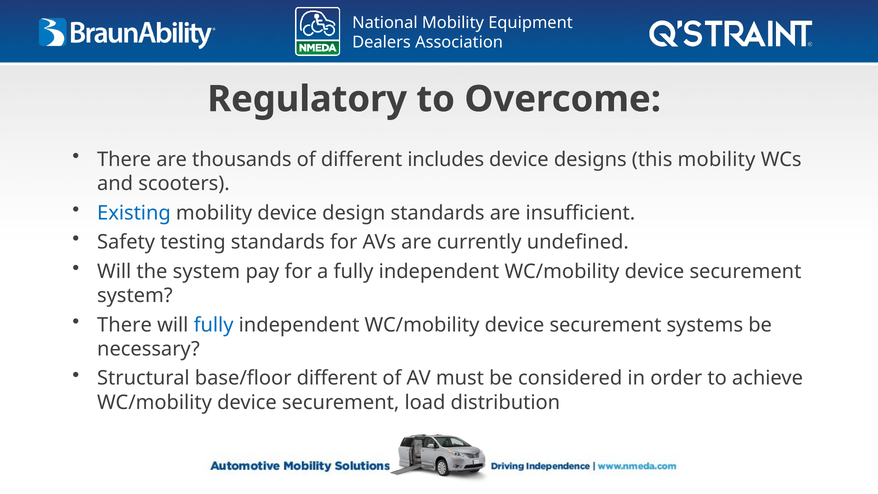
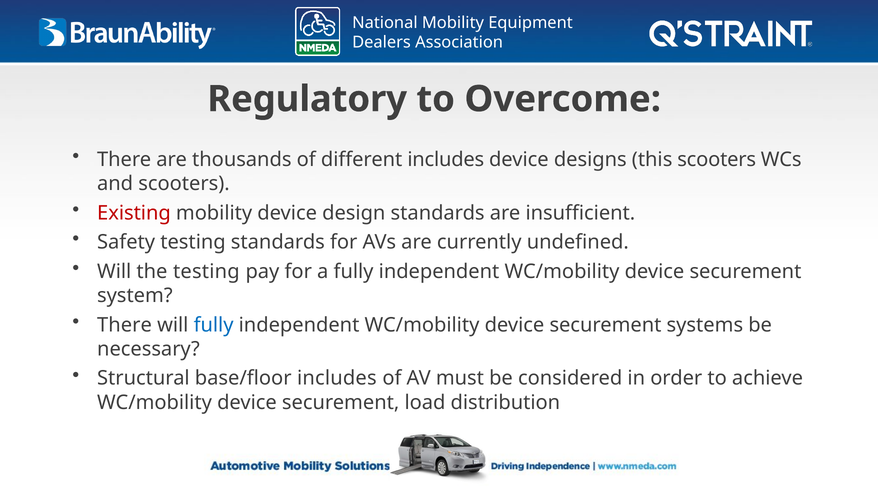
this mobility: mobility -> scooters (717, 159)
Existing colour: blue -> red (134, 213)
the system: system -> testing (206, 271)
base/floor different: different -> includes (337, 378)
